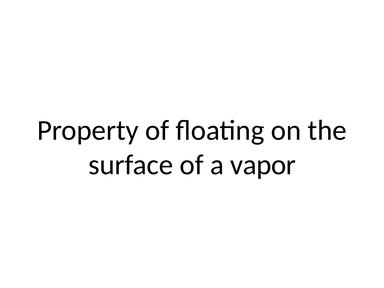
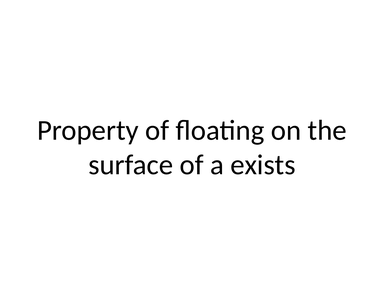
vapor: vapor -> exists (263, 165)
